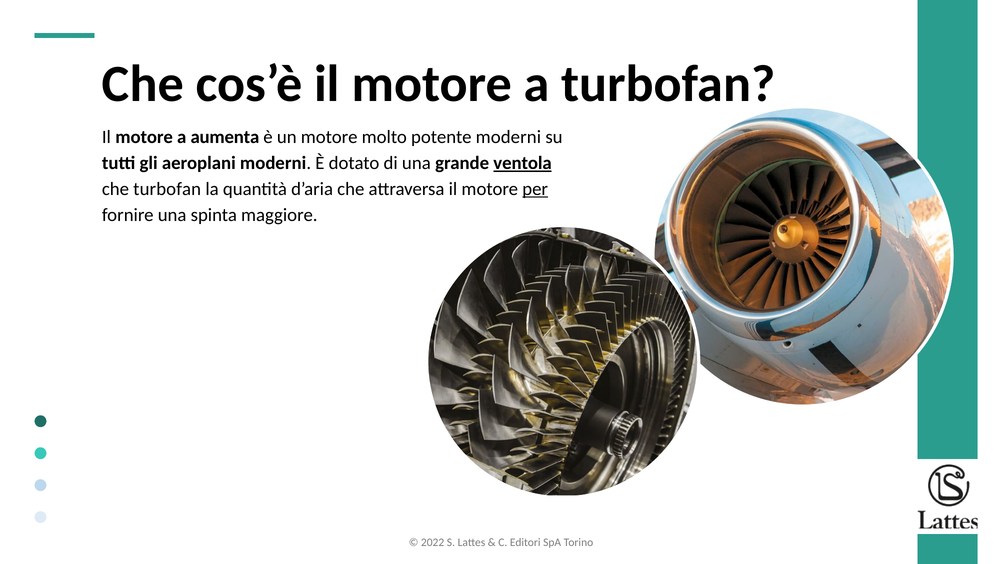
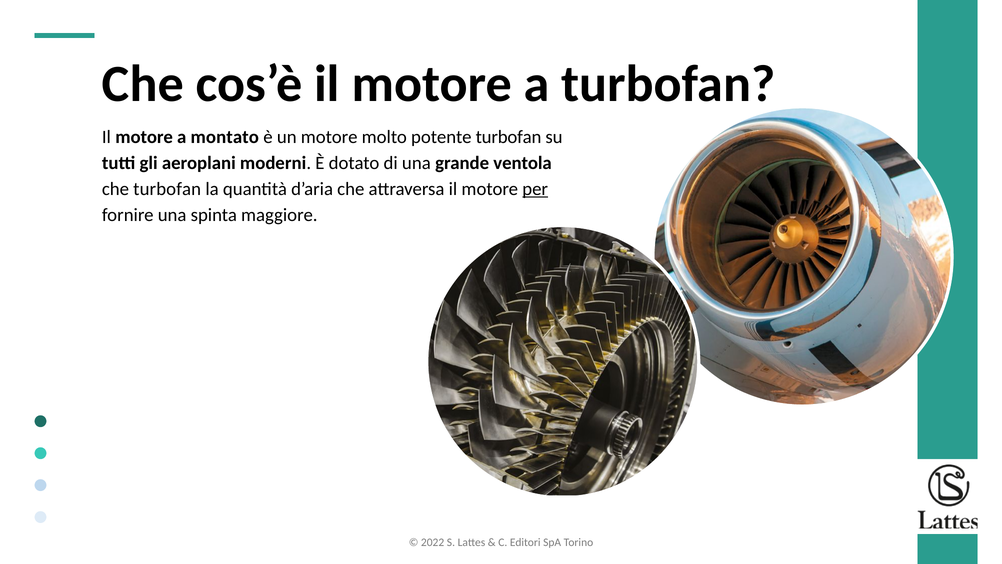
aumenta: aumenta -> montato (225, 137)
potente moderni: moderni -> turbofan (509, 137)
ventola underline: present -> none (523, 163)
